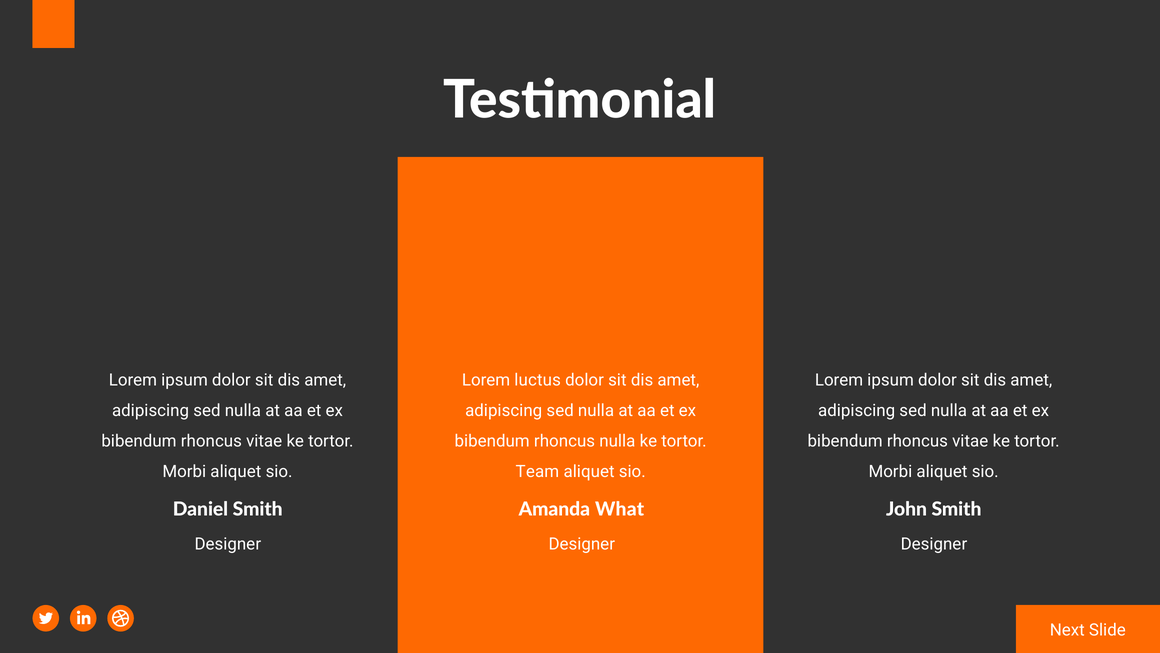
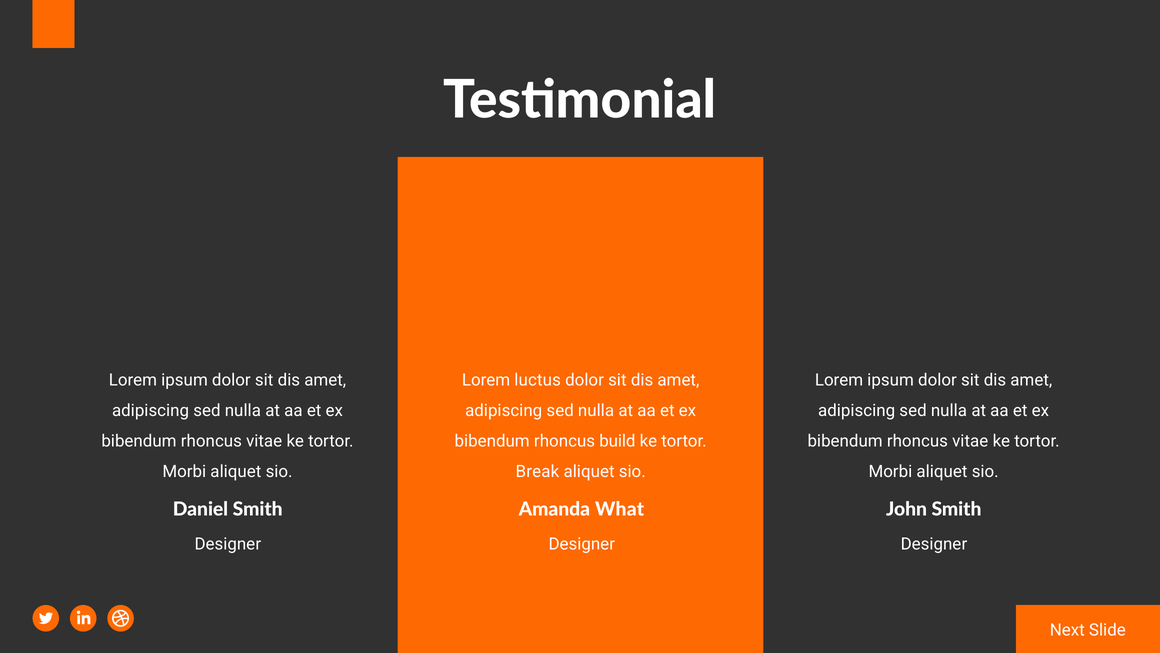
rhoncus nulla: nulla -> build (617, 441)
Team: Team -> Break (537, 471)
